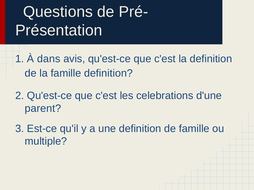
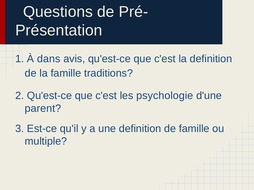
famille definition: definition -> traditions (109, 73)
celebrations: celebrations -> psychologie (165, 96)
